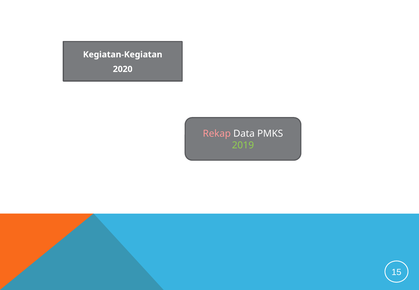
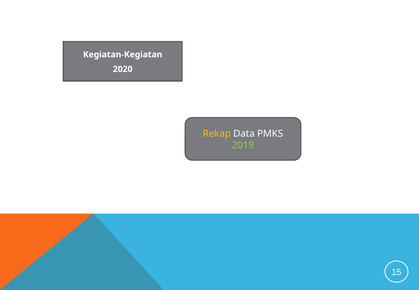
Rekap colour: pink -> yellow (217, 134)
